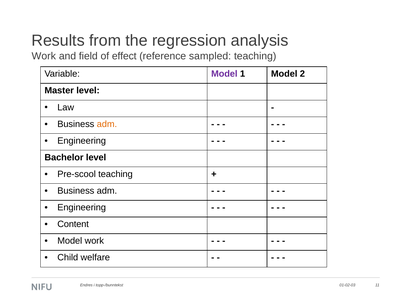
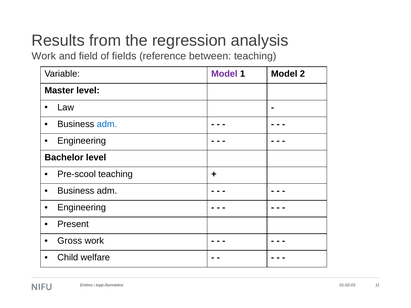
effect: effect -> fields (124, 56)
sampled: sampled -> between (210, 56)
adm colour: orange -> blue (107, 124)
Content: Content -> Present (73, 224)
Model: Model -> Gross (70, 241)
